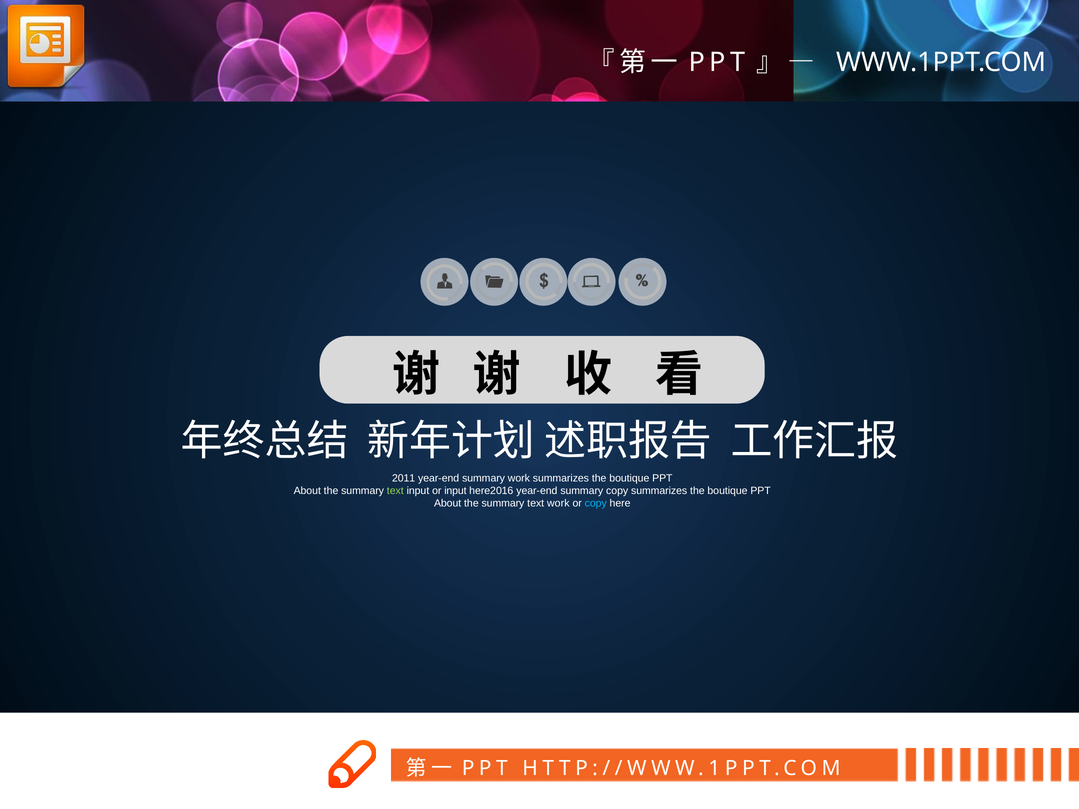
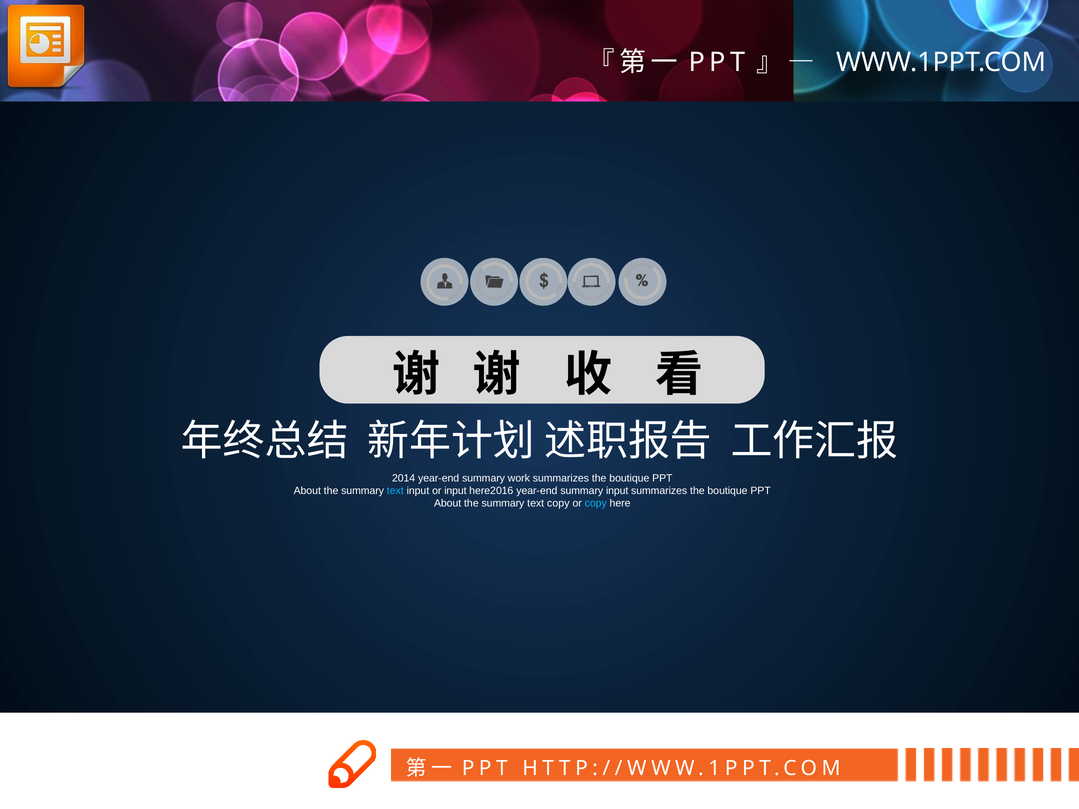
2011: 2011 -> 2014 (404, 478)
text colour: light green -> light blue (395, 491)
summary copy: copy -> input (617, 491)
text work: work -> copy (558, 503)
